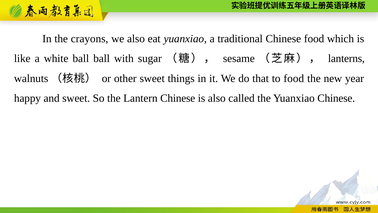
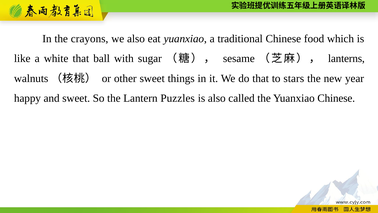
white ball: ball -> that (81, 58)
to food: food -> stars (294, 78)
Lantern Chinese: Chinese -> Puzzles (178, 98)
